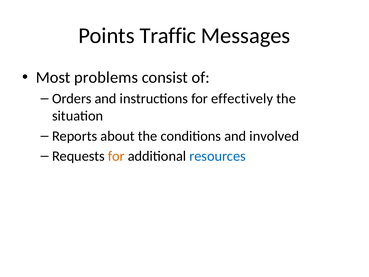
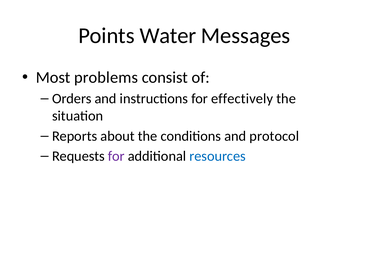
Traffic: Traffic -> Water (168, 36)
involved: involved -> protocol (274, 136)
for colour: orange -> purple (116, 156)
